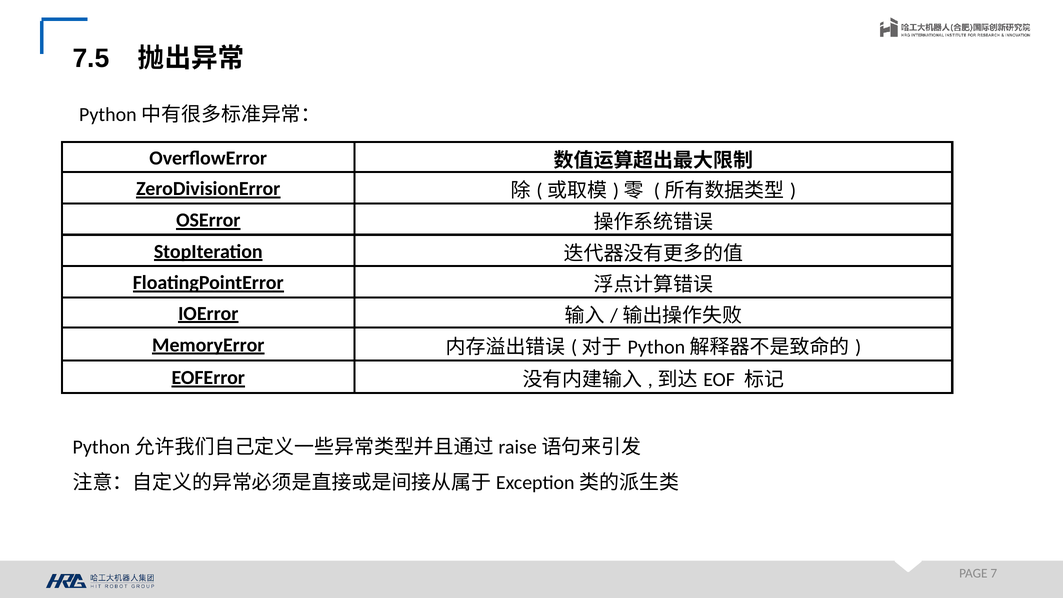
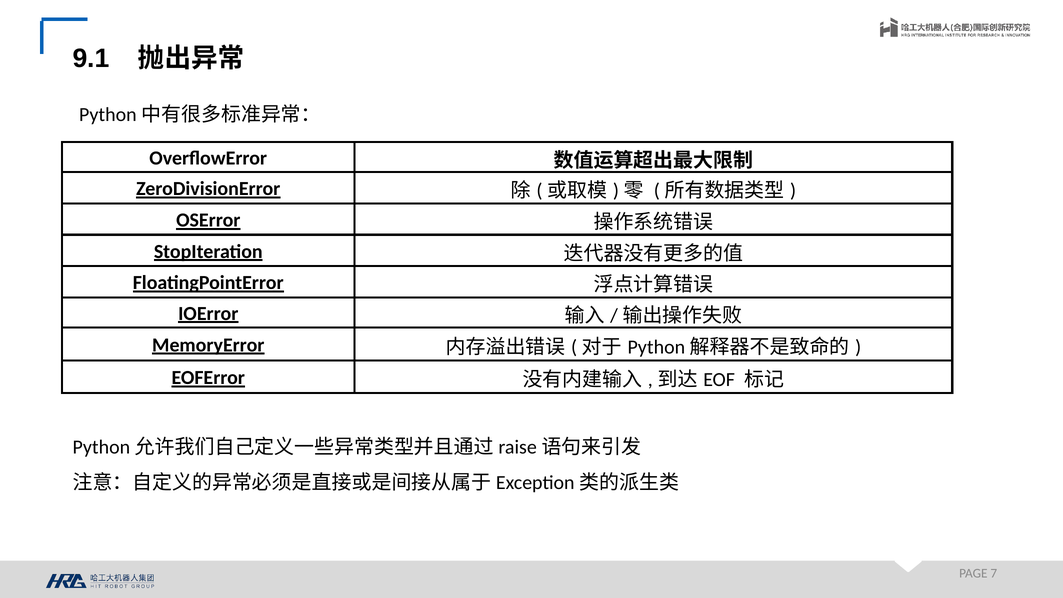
7.5: 7.5 -> 9.1 (91, 58)
